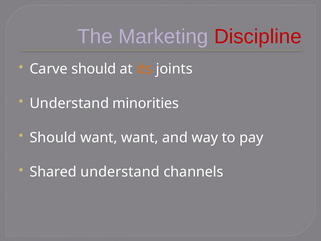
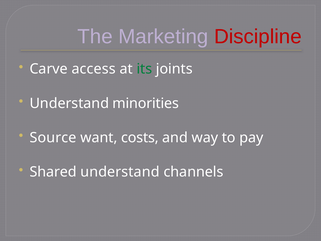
Carve should: should -> access (94, 69)
its colour: orange -> green (144, 69)
Should: Should -> Source (53, 137)
want want: want -> costs (140, 137)
